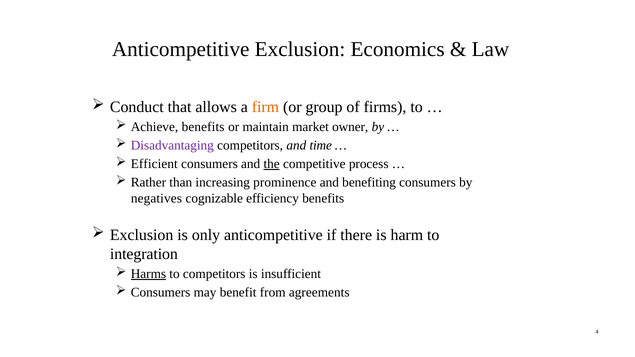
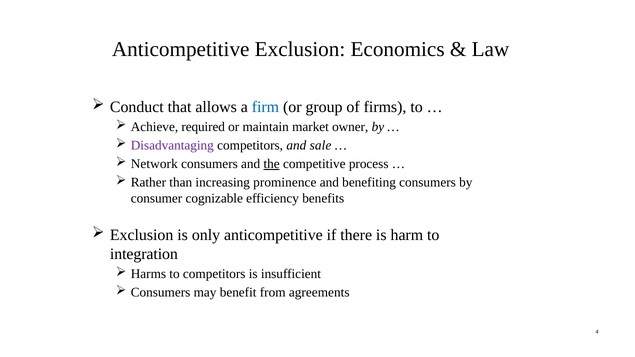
firm colour: orange -> blue (265, 107)
Achieve benefits: benefits -> required (203, 127)
time: time -> sale (321, 145)
Efficient: Efficient -> Network (154, 164)
negatives: negatives -> consumer (157, 198)
Harms underline: present -> none (148, 274)
